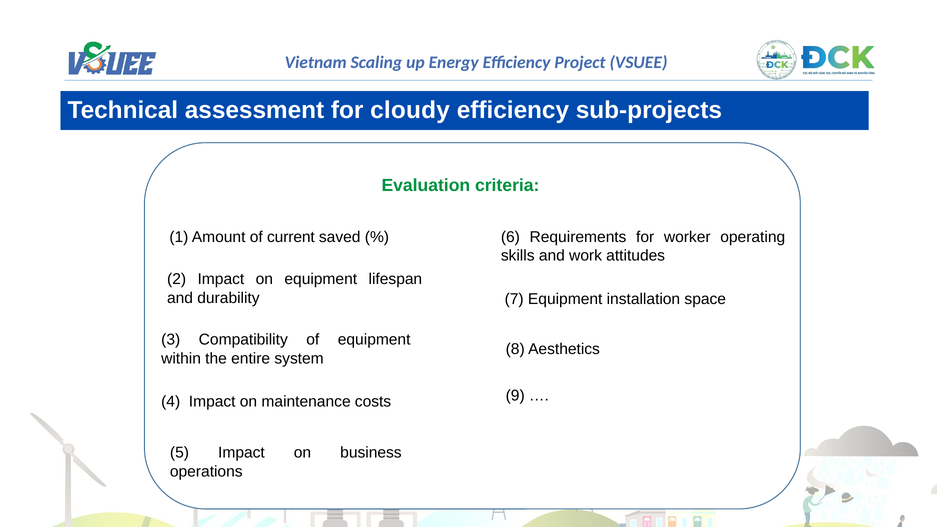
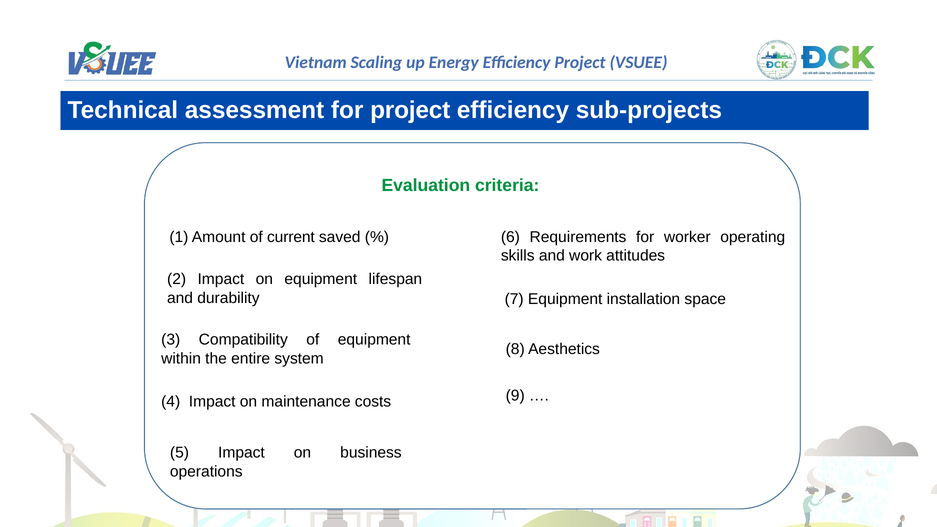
for cloudy: cloudy -> project (410, 110)
